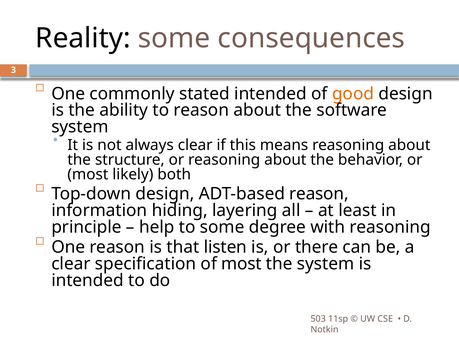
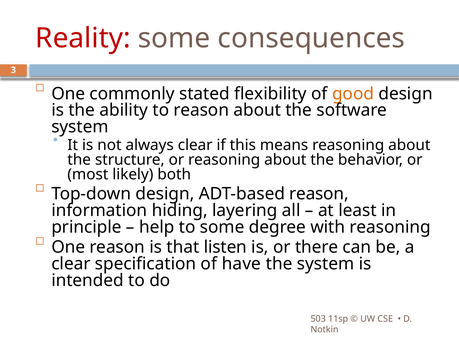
Reality colour: black -> red (83, 38)
stated intended: intended -> flexibility (270, 93)
of most: most -> have (241, 263)
